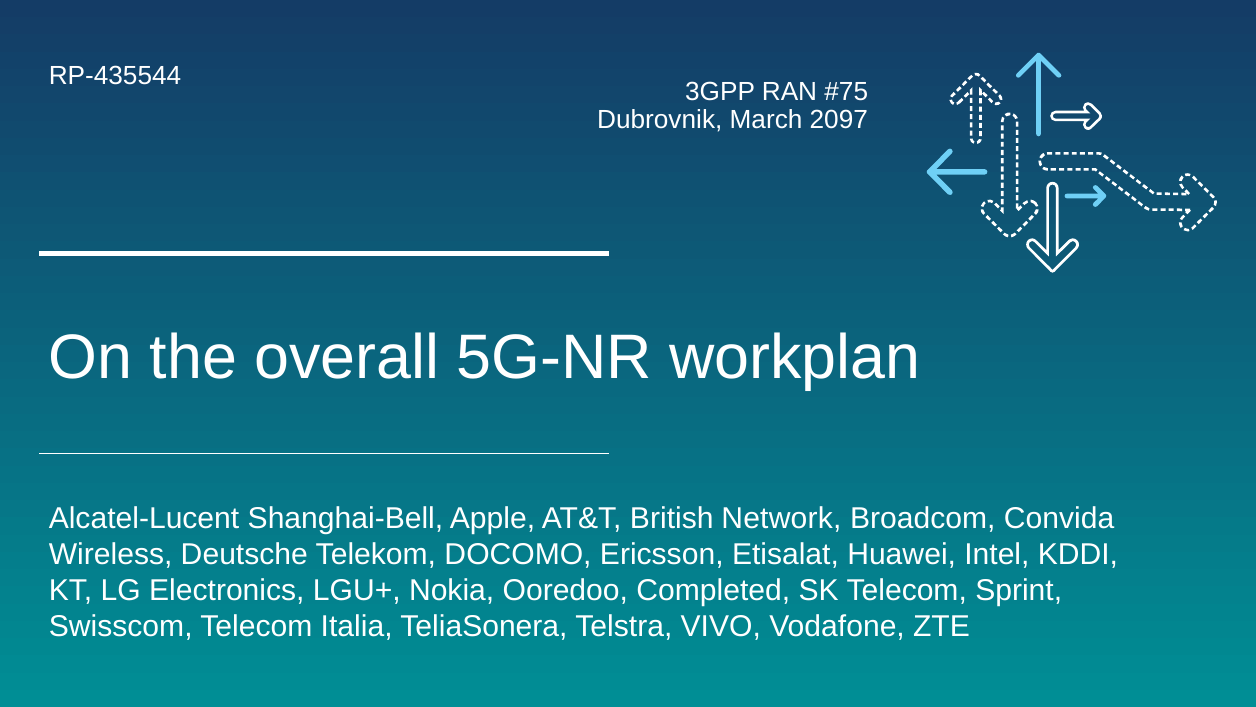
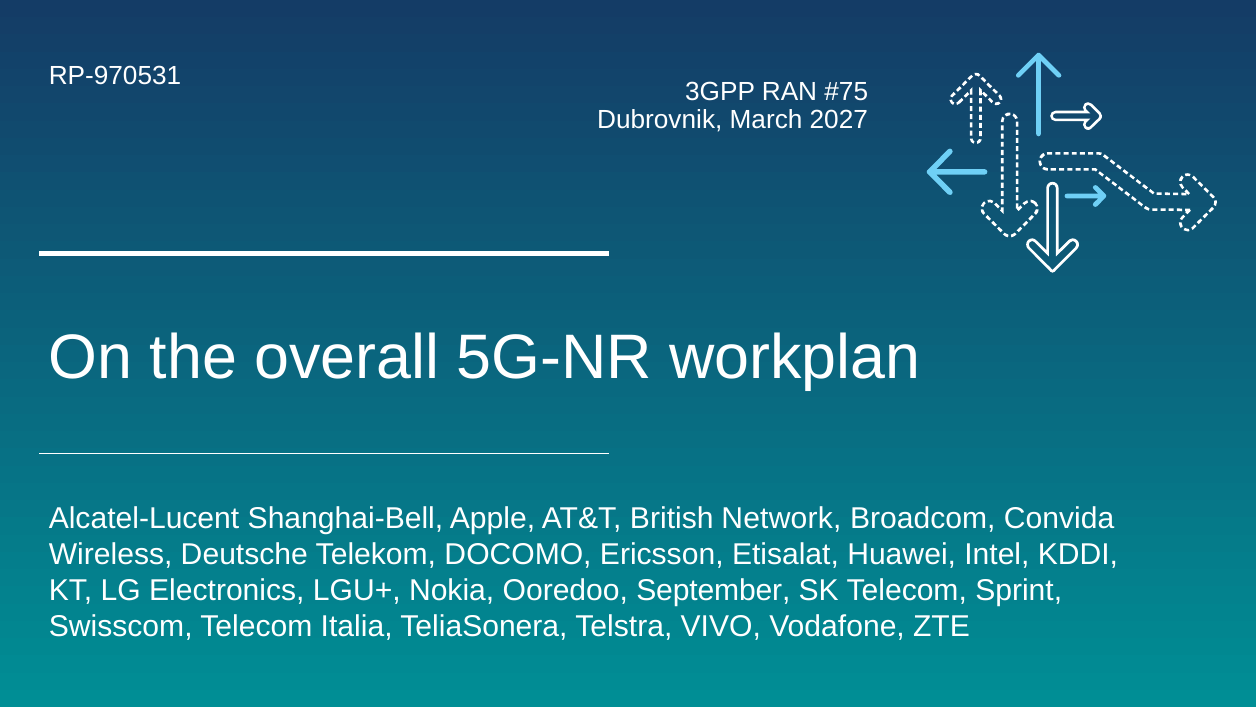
RP-435544: RP-435544 -> RP-970531 (115, 75)
2097: 2097 -> 2027 (839, 120)
Completed: Completed -> September (713, 590)
